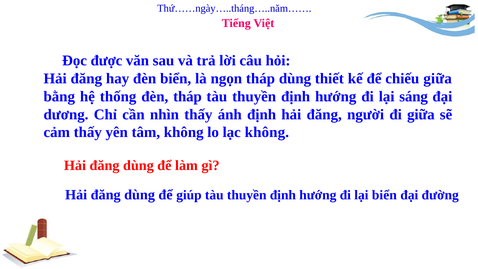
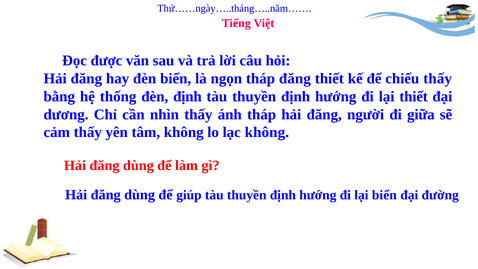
tháp dùng: dùng -> đăng (295, 78)
chiếu giữa: giữa -> thấy (438, 78)
đèn tháp: tháp -> định (187, 96)
lại sáng: sáng -> thiết (414, 96)
ánh định: định -> tháp (262, 114)
